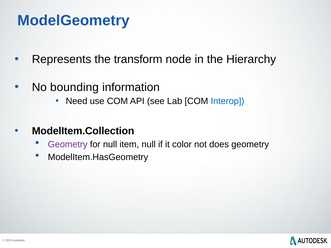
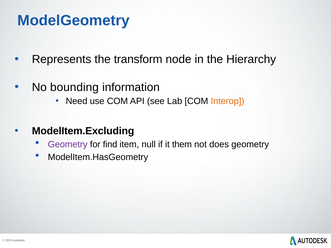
Interop colour: blue -> orange (228, 101)
ModelItem.Collection: ModelItem.Collection -> ModelItem.Excluding (83, 131)
for null: null -> find (110, 145)
color: color -> them (182, 145)
